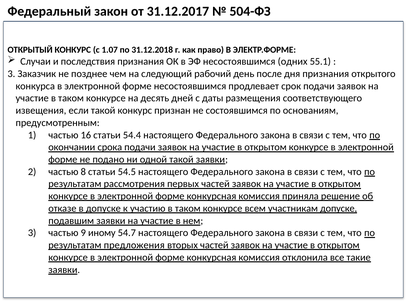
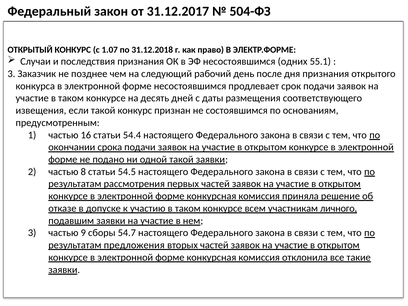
участникам допуске: допуске -> личного (339, 208)
иному: иному -> сборы (102, 233)
